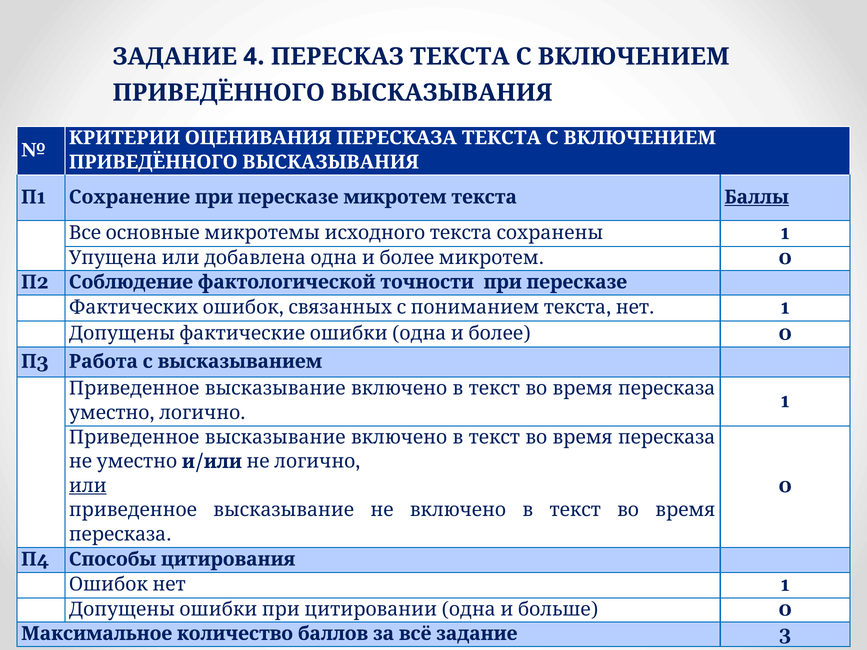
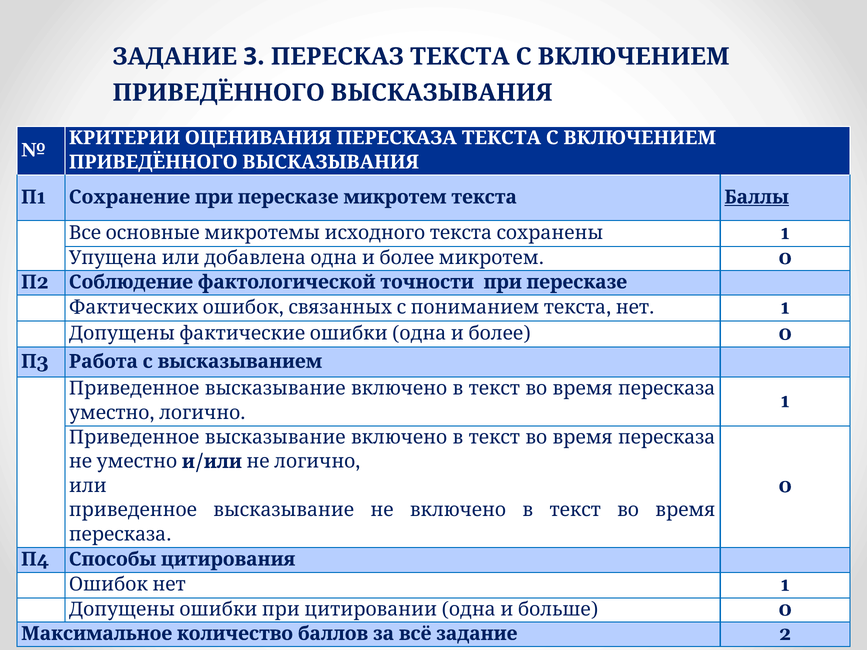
ЗАДАНИЕ 4: 4 -> 3 (250, 57)
или underline: present -> none (88, 486)
3: 3 -> 2 (785, 634)
